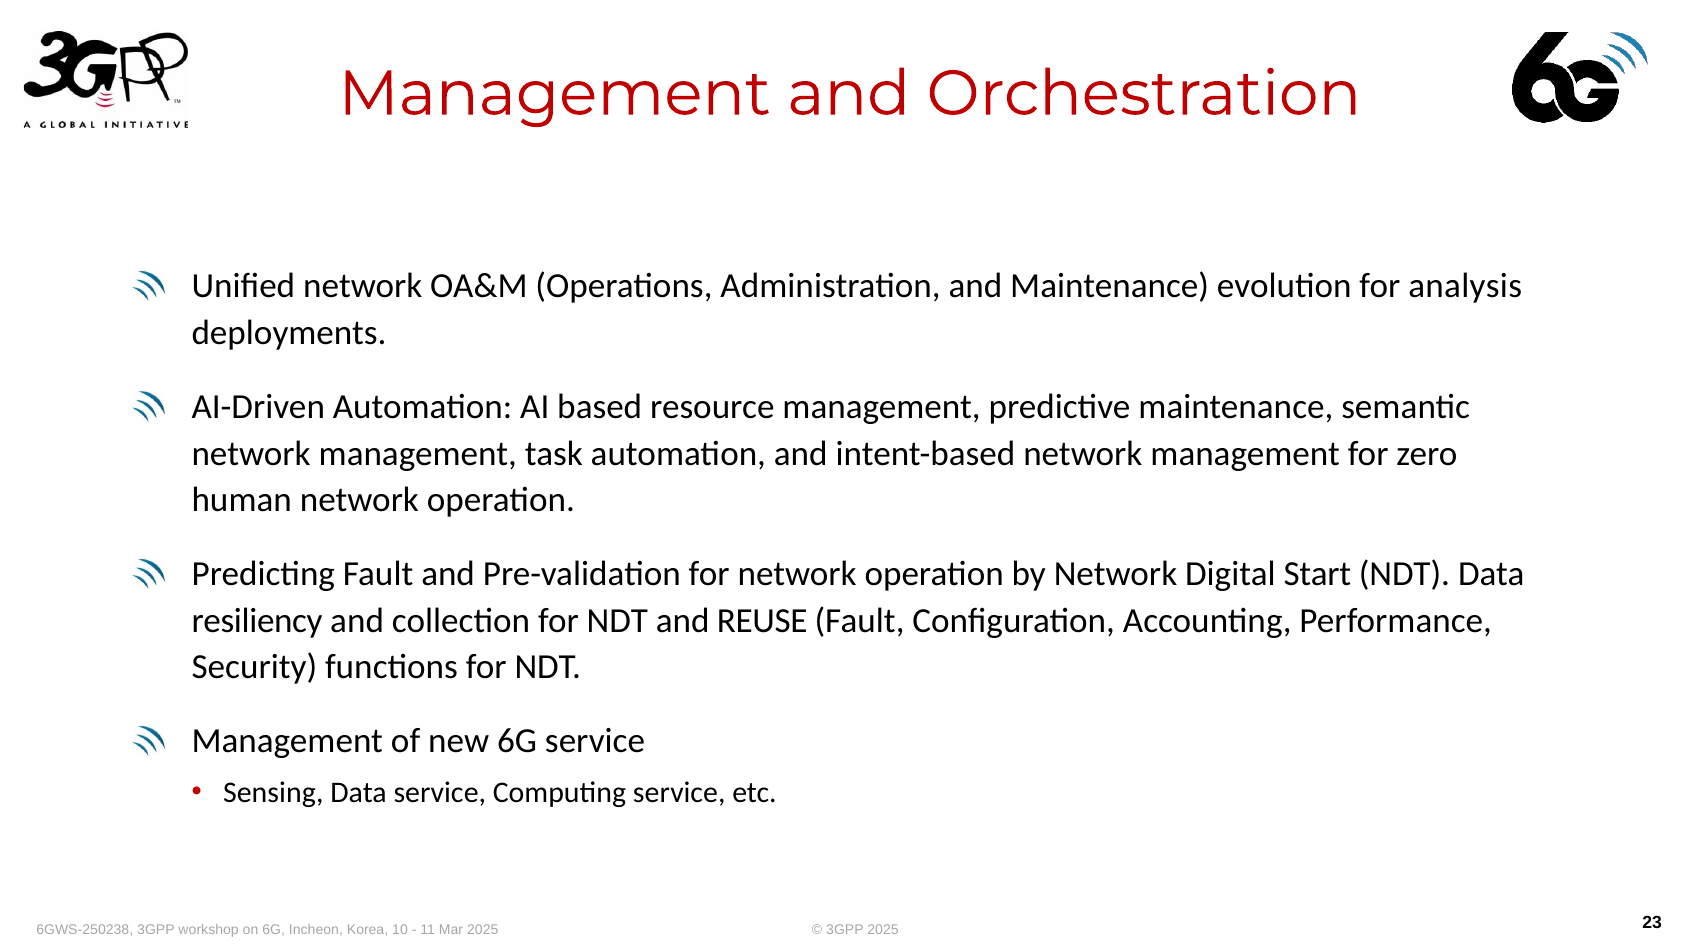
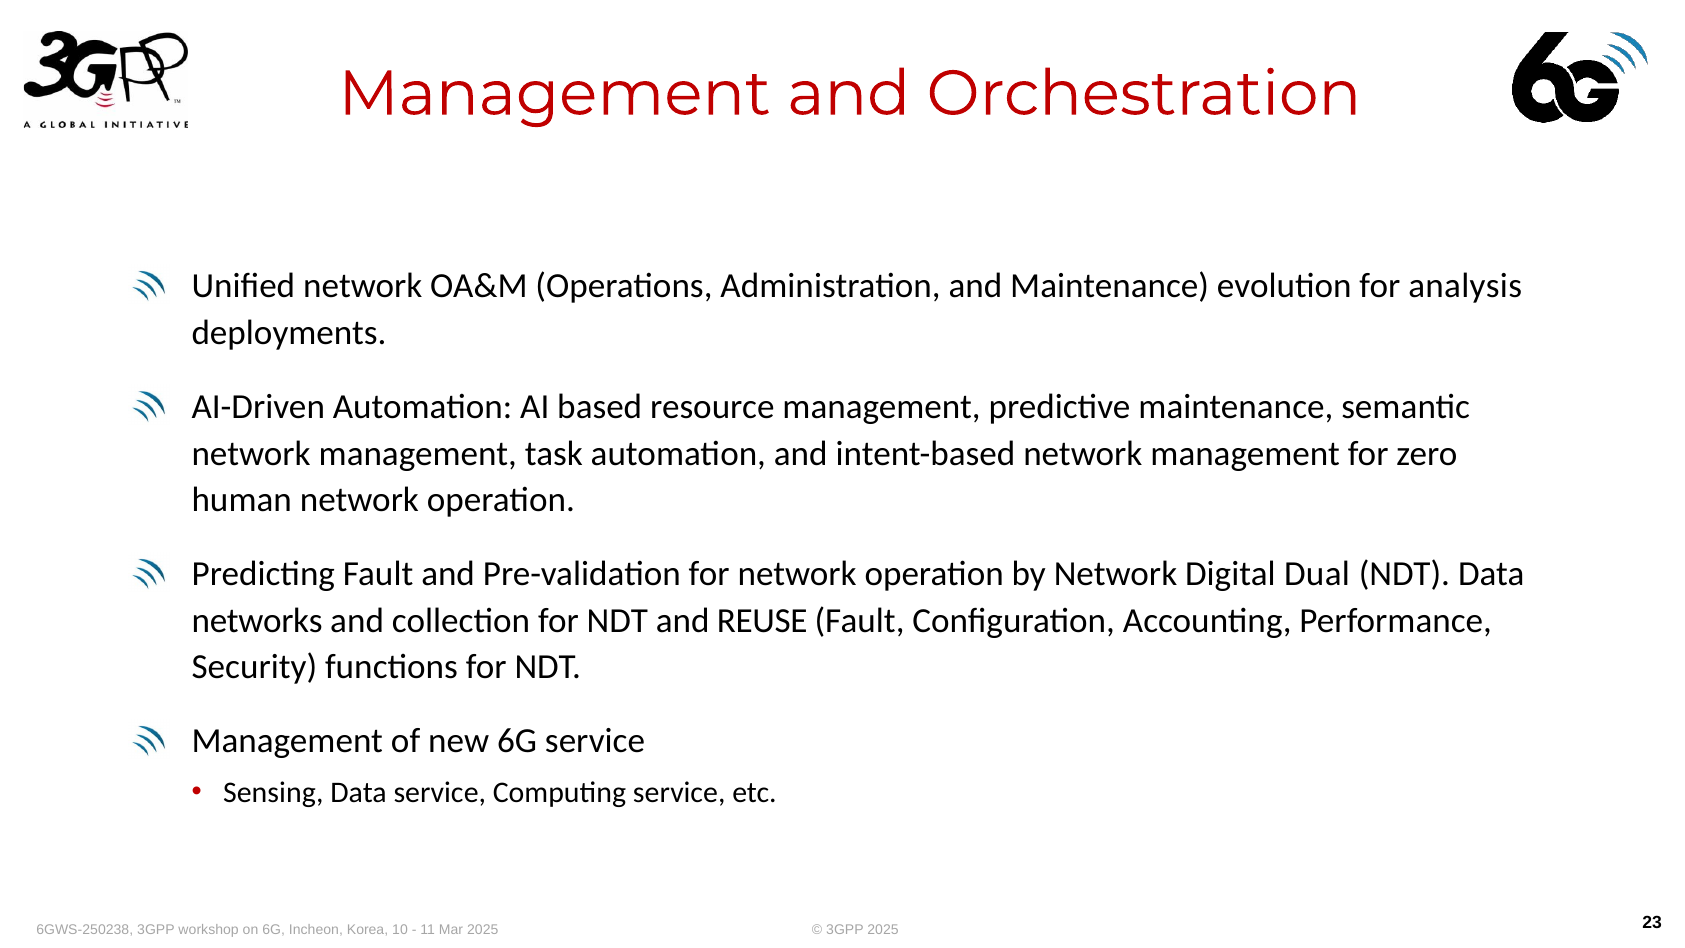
Start: Start -> Dual (1317, 574)
resiliency: resiliency -> networks (257, 620)
